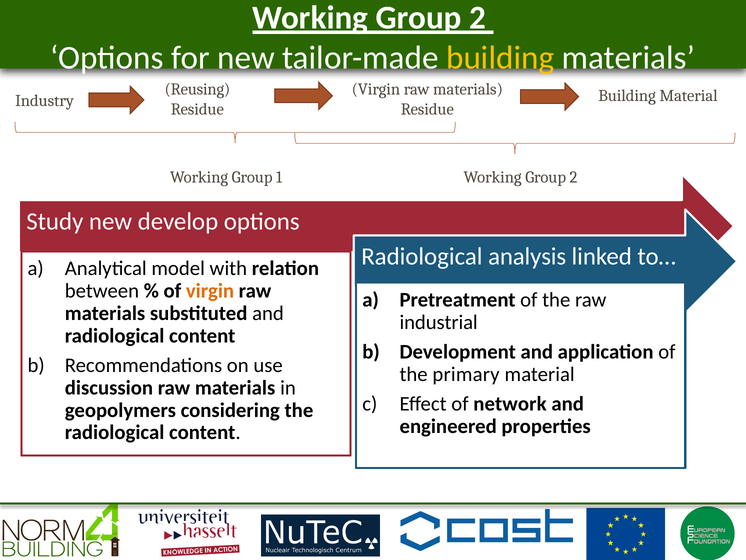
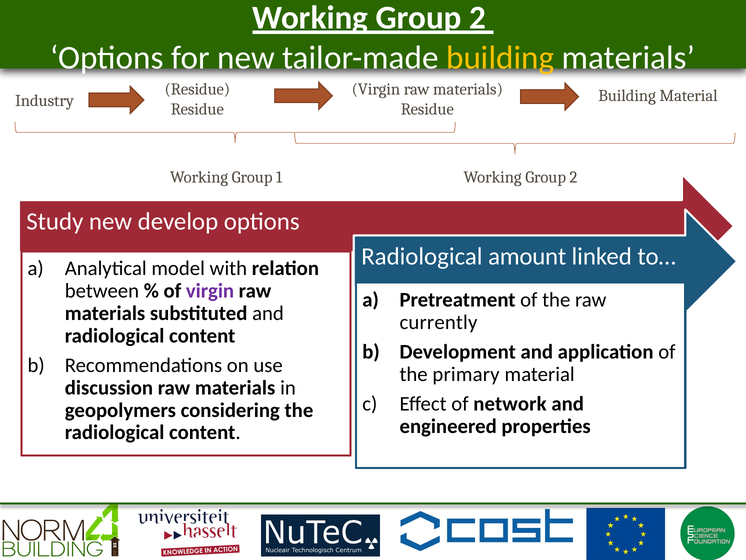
Reusing: Reusing -> Residue (197, 89)
analysis: analysis -> amount (527, 256)
virgin colour: orange -> purple (210, 291)
industrial: industrial -> currently (438, 322)
